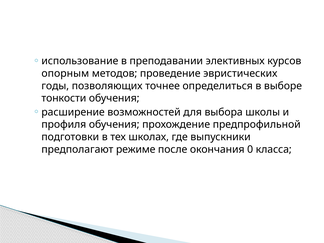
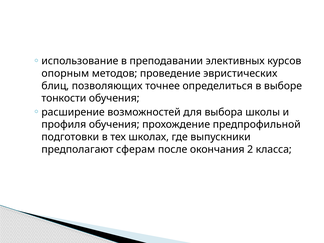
годы: годы -> блиц (55, 86)
режиме: режиме -> сферам (136, 149)
0: 0 -> 2 (250, 149)
